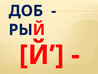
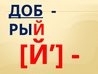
ДОБ underline: none -> present (26, 11)
